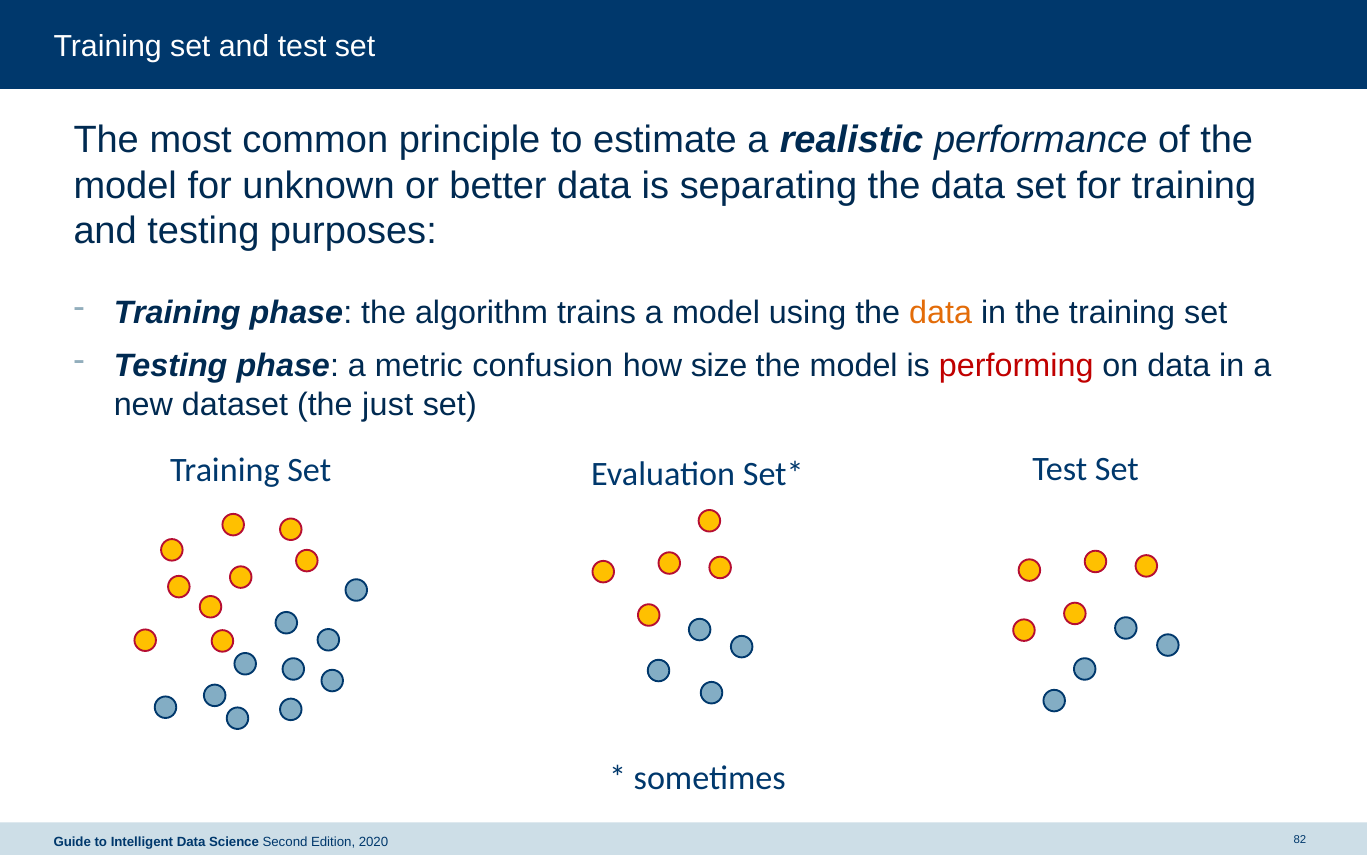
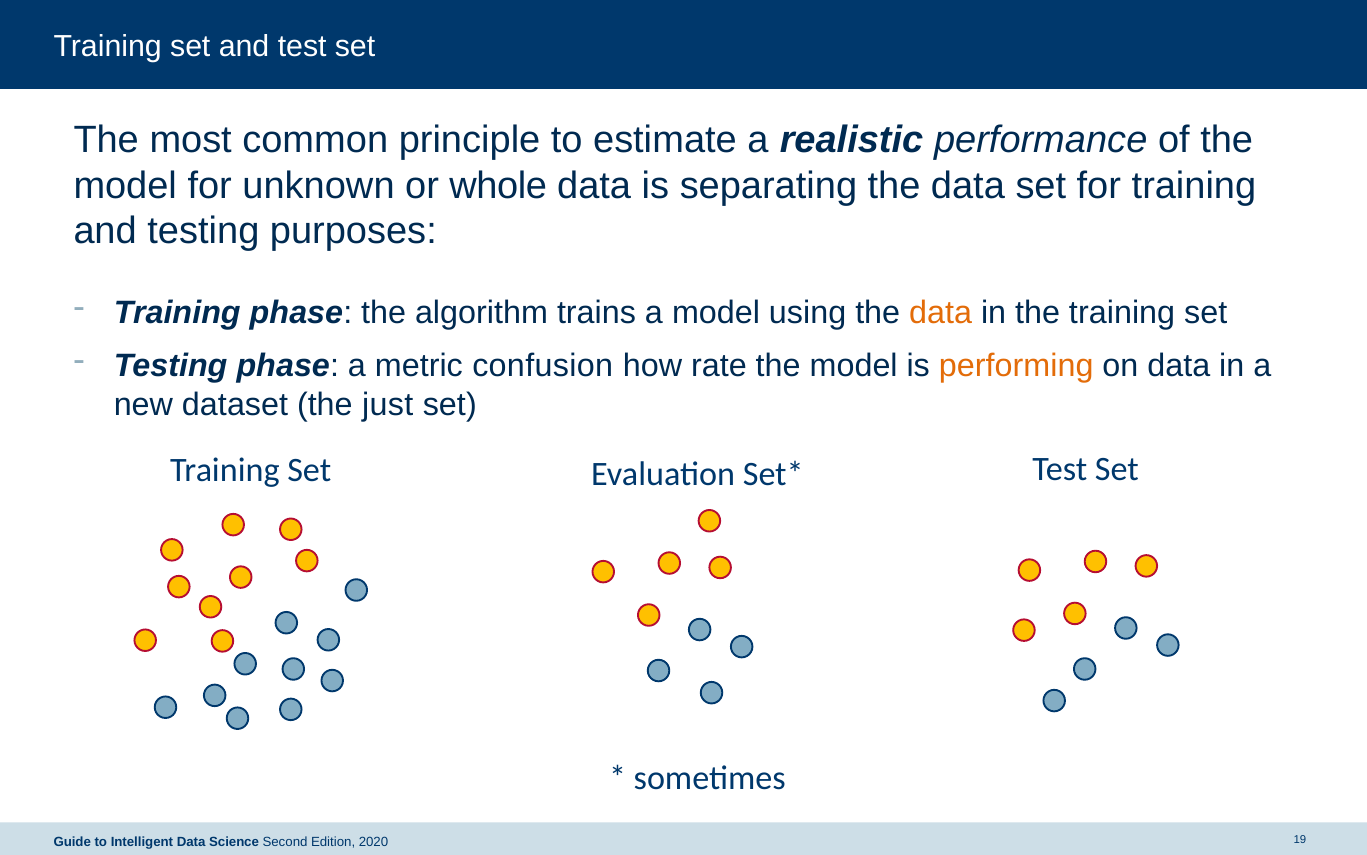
better: better -> whole (498, 185)
size: size -> rate (719, 366)
performing colour: red -> orange (1016, 366)
82: 82 -> 19 (1300, 840)
